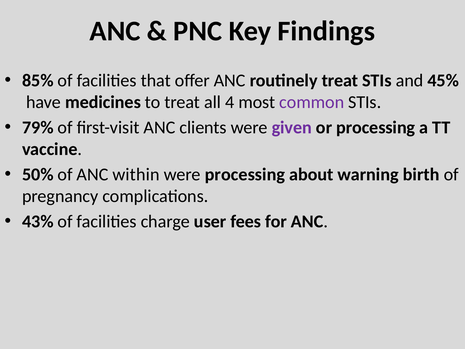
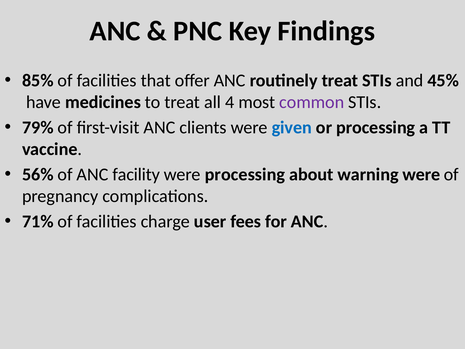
given colour: purple -> blue (292, 127)
50%: 50% -> 56% (38, 174)
within: within -> facility (136, 174)
warning birth: birth -> were (421, 174)
43%: 43% -> 71% (38, 221)
